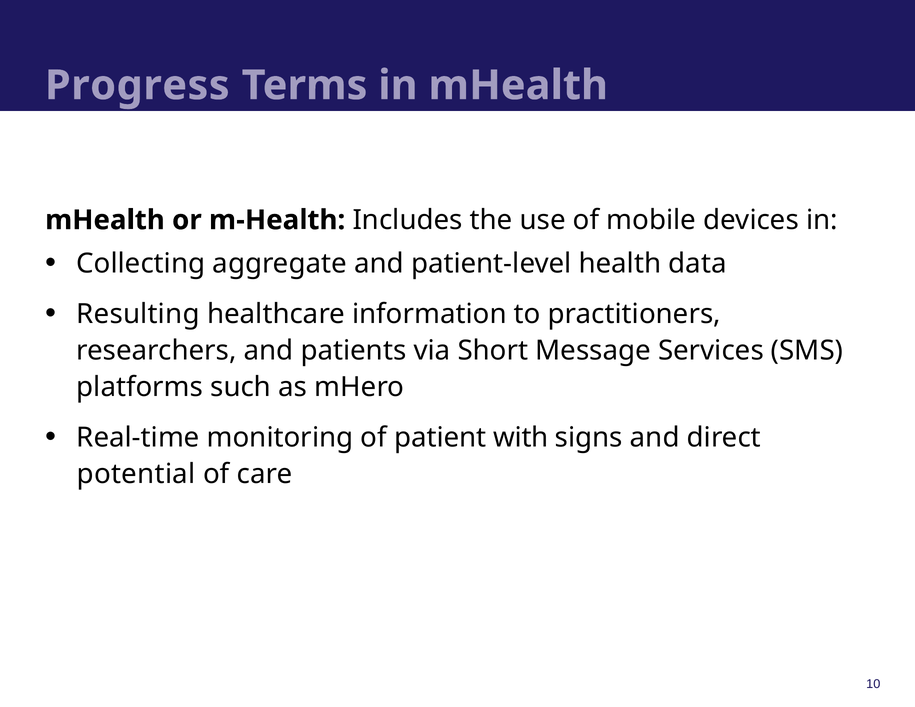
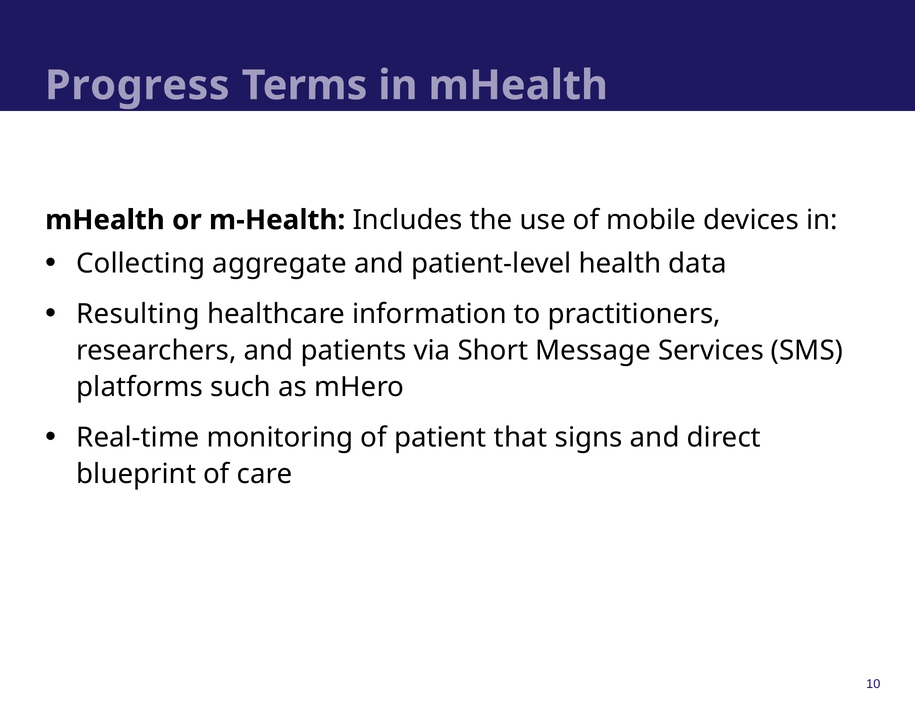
with: with -> that (520, 438)
potential: potential -> blueprint (136, 474)
